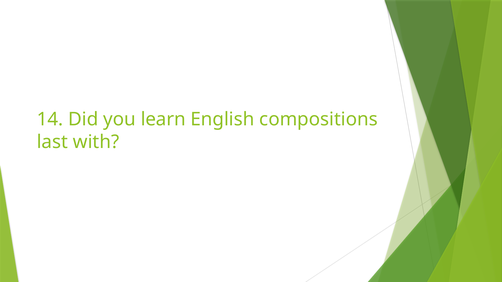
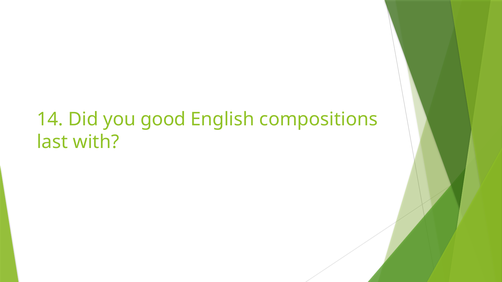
learn: learn -> good (163, 119)
